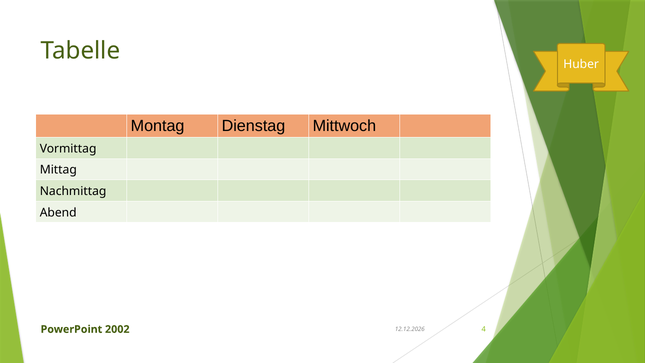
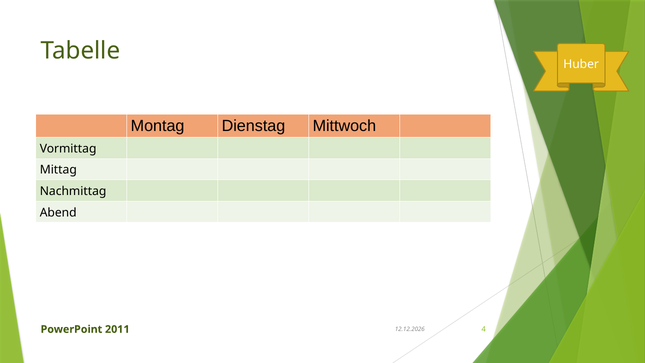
2002: 2002 -> 2011 (117, 329)
